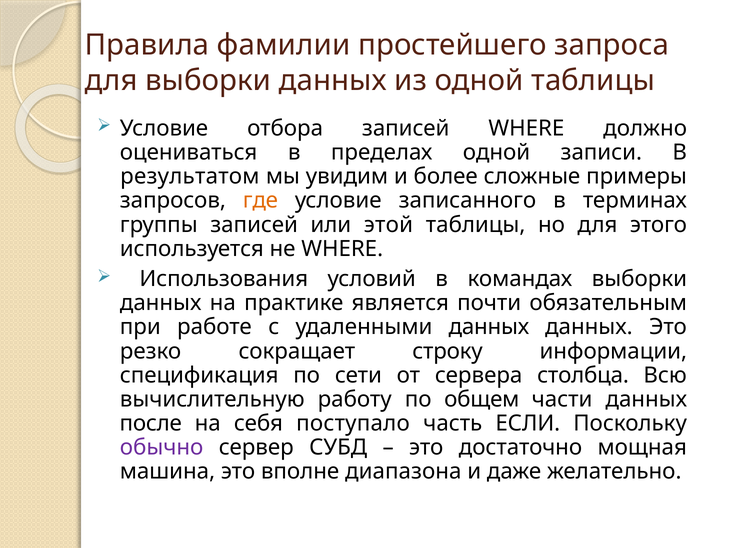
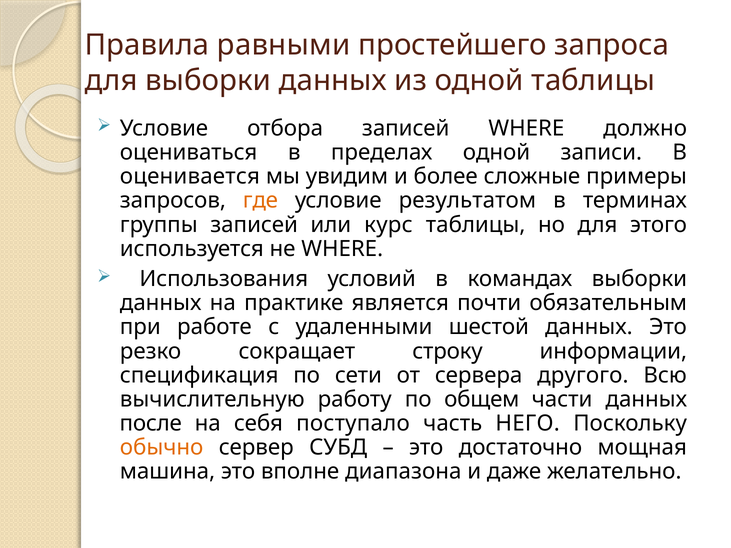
фамилии: фамилии -> равными (284, 45)
результатом: результатом -> оценивается (190, 177)
записанного: записанного -> результатом (467, 201)
этой: этой -> курс (388, 225)
удаленными данных: данных -> шестой (489, 327)
столбца: столбца -> другого (583, 375)
ЕСЛИ: ЕСЛИ -> НЕГО (528, 424)
обычно colour: purple -> orange (162, 448)
